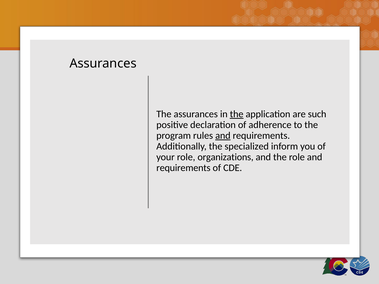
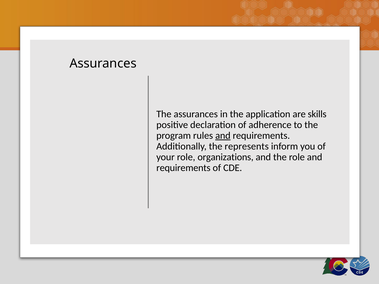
the underline: present -> none (237, 114)
such: such -> skills (317, 114)
specialized: specialized -> represents (247, 146)
